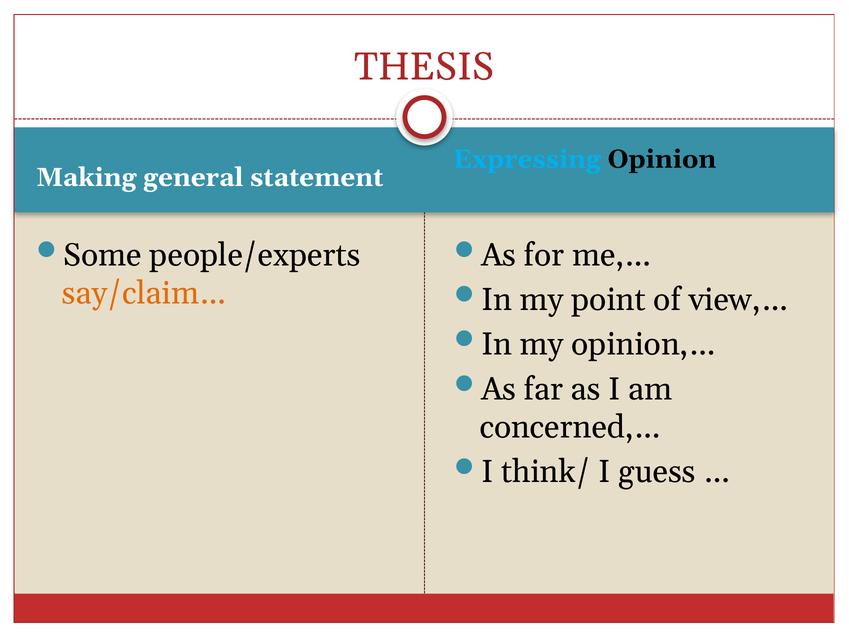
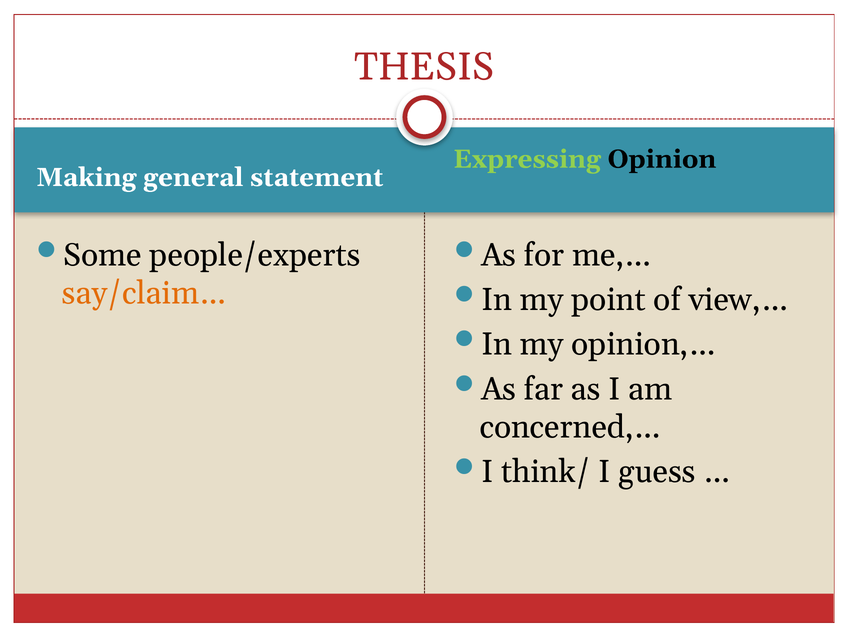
Expressing colour: light blue -> light green (527, 159)
